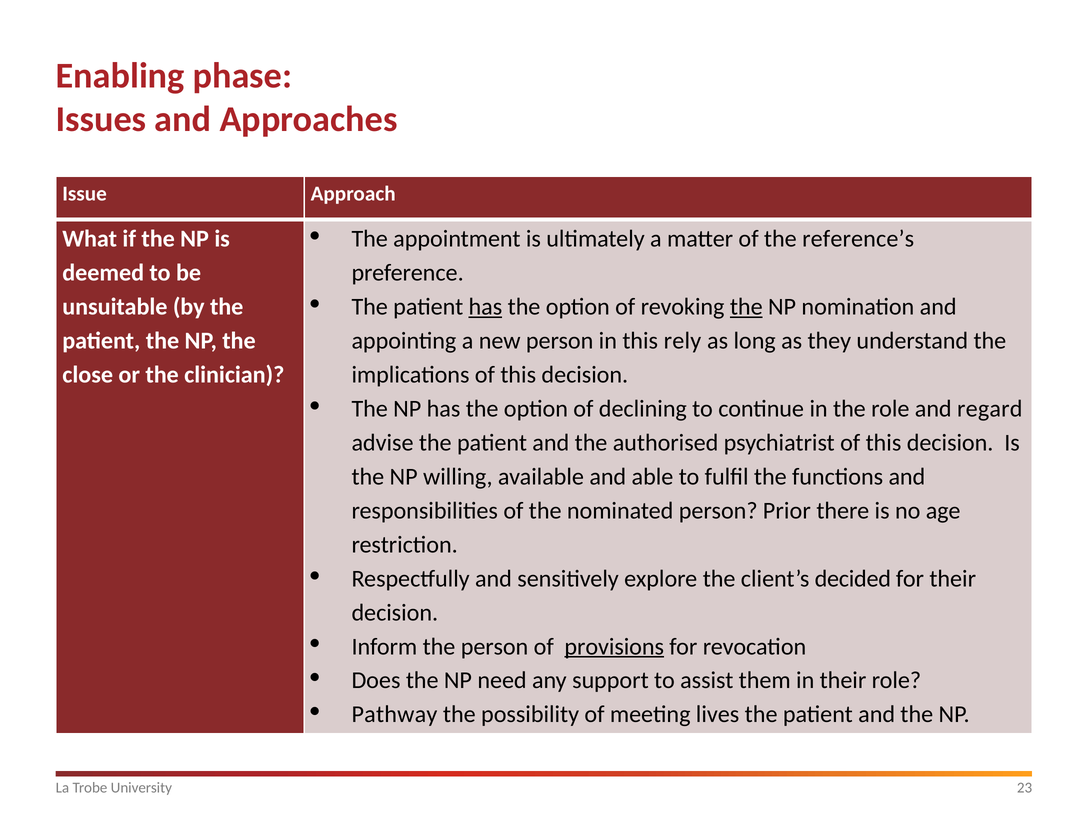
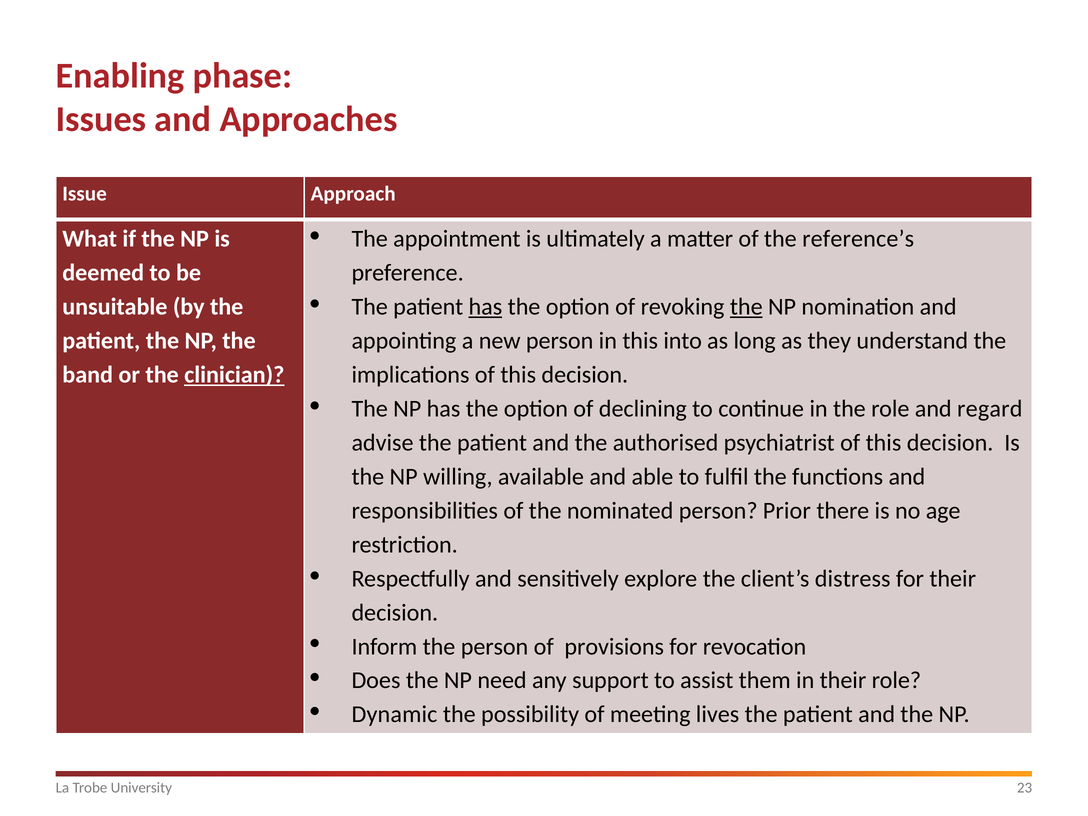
rely: rely -> into (683, 341)
close: close -> band (88, 375)
clinician underline: none -> present (234, 375)
decided: decided -> distress (853, 579)
provisions underline: present -> none (614, 647)
Pathway: Pathway -> Dynamic (394, 714)
